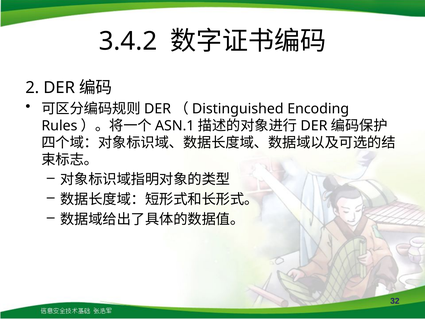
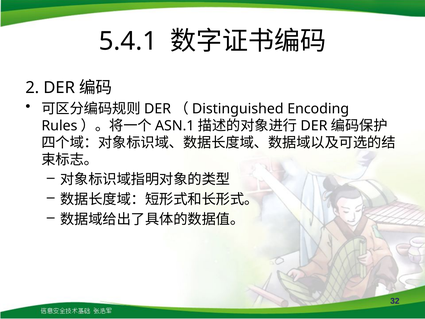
3.4.2: 3.4.2 -> 5.4.1 (128, 41)
